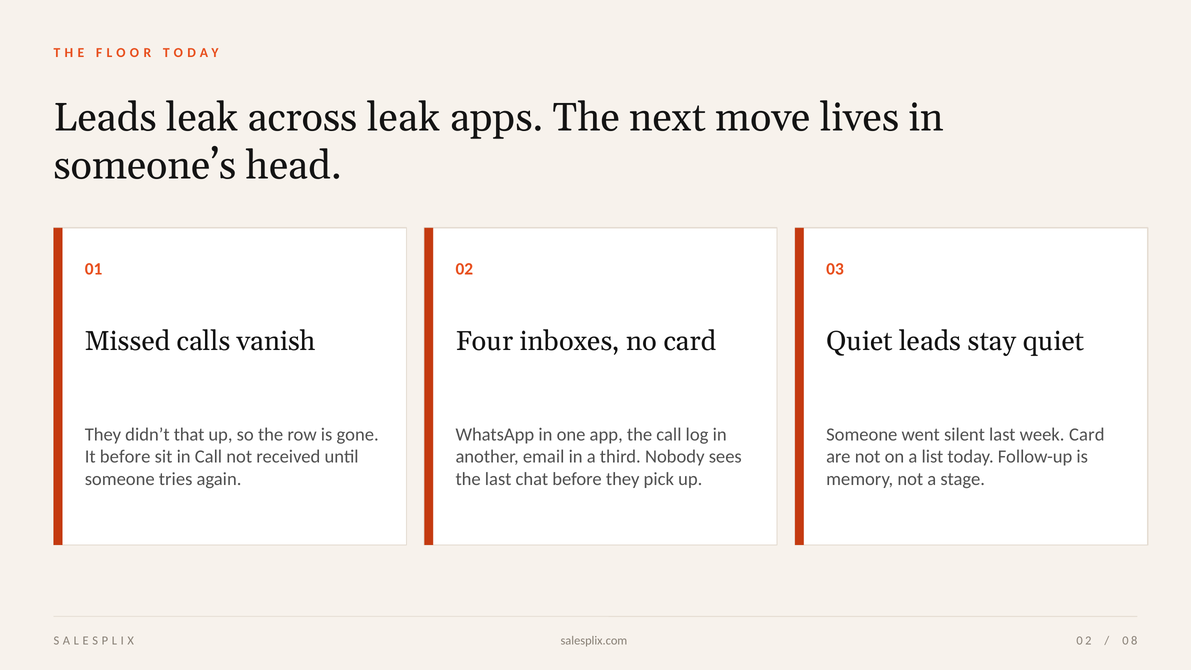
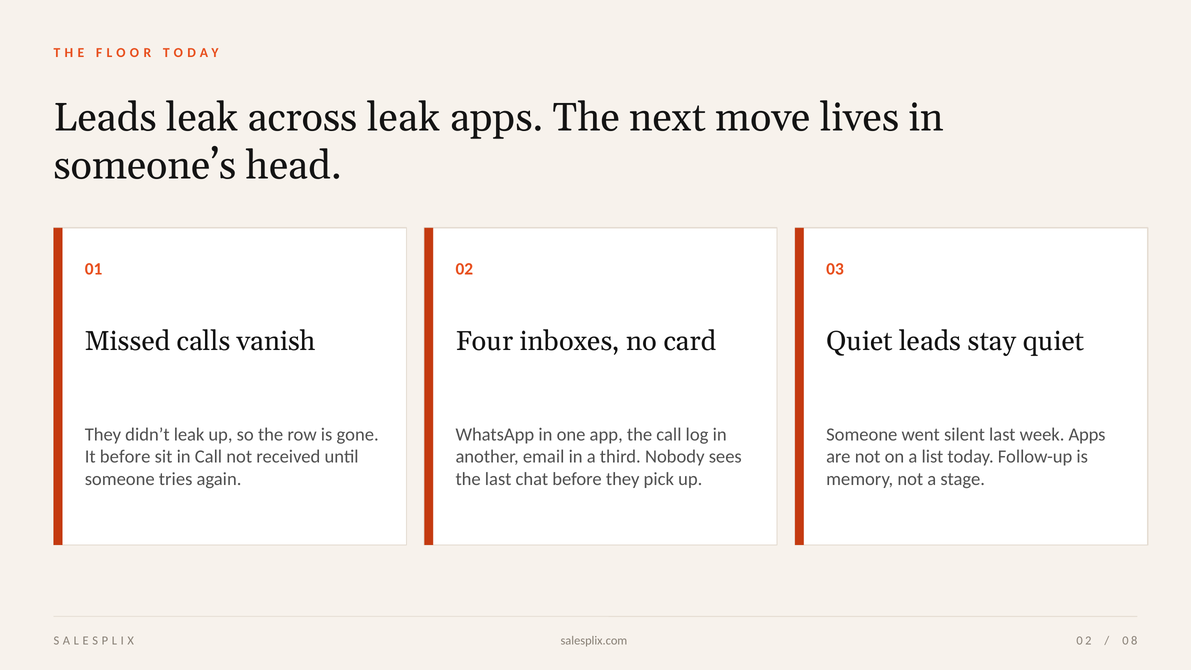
didn’t that: that -> leak (189, 434)
week Card: Card -> Apps (1087, 434)
